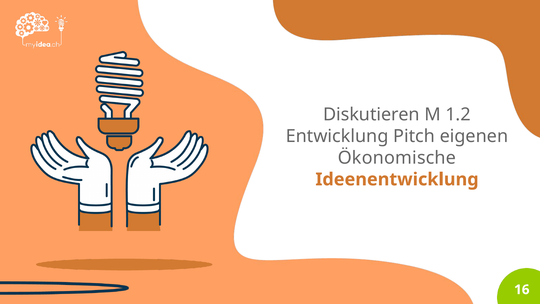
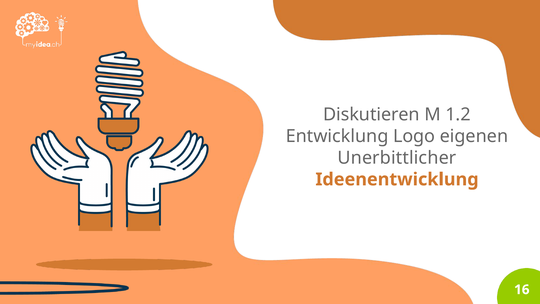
Pitch: Pitch -> Logo (414, 136)
Ökonomische: Ökonomische -> Unerbittlicher (397, 158)
